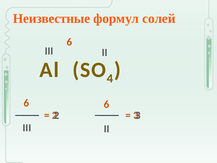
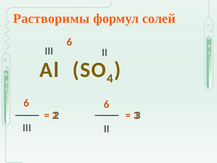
Неизвестные: Неизвестные -> Растворимы (51, 19)
